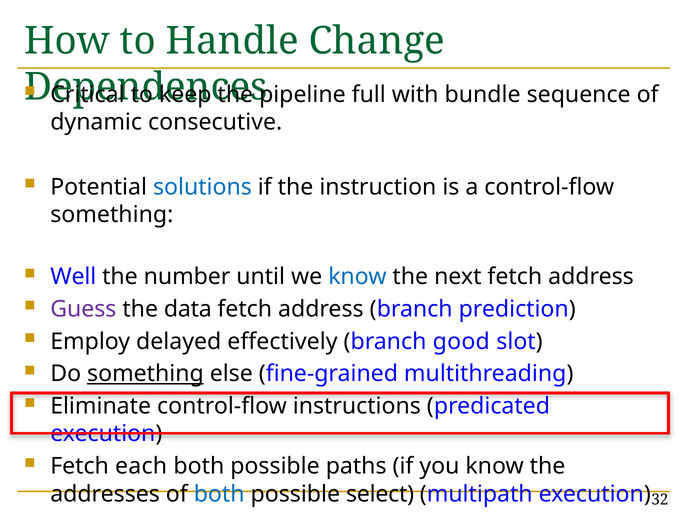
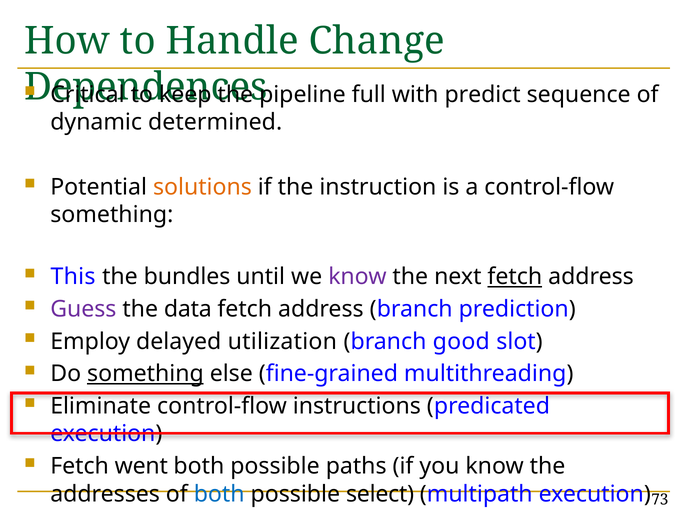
bundle: bundle -> predict (483, 94)
consecutive: consecutive -> determined (215, 122)
solutions colour: blue -> orange (202, 187)
Well: Well -> This (73, 277)
number: number -> bundles (187, 277)
know colour: blue -> purple (357, 277)
fetch underline: none -> present (515, 277)
effectively: effectively -> utilization (282, 341)
each: each -> went (141, 466)
32: 32 -> 73 (660, 499)
